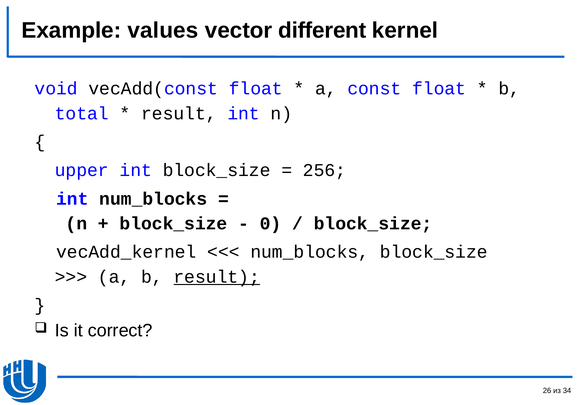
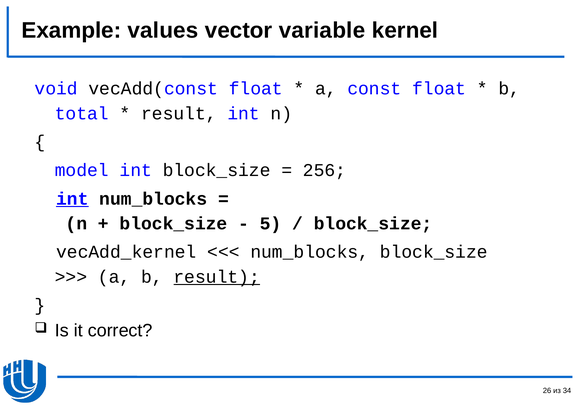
different: different -> variable (322, 30)
upper: upper -> model (82, 170)
int underline: none -> present (72, 199)
0: 0 -> 5 (271, 223)
